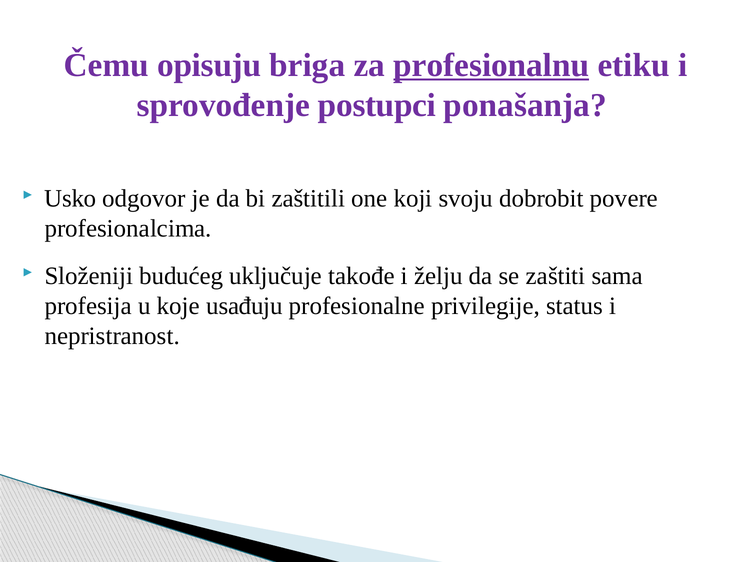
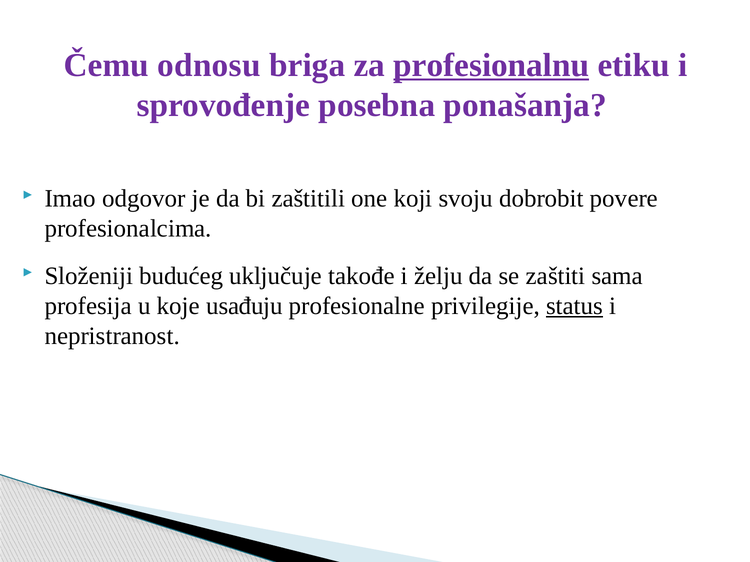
opisuju: opisuju -> odnosu (209, 65)
postupci: postupci -> posebna (377, 105)
Usko: Usko -> Imao (70, 199)
status underline: none -> present (575, 306)
